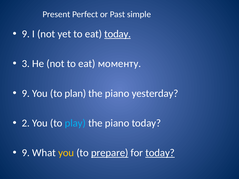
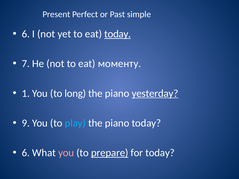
9: 9 -> 6 (26, 34)
3: 3 -> 7 (26, 64)
9: 9 -> 1 (26, 93)
plan: plan -> long (75, 93)
yesterday underline: none -> present (155, 93)
2: 2 -> 9 (26, 123)
9: 9 -> 6 (26, 153)
you colour: yellow -> pink (66, 153)
today underline: present -> none (160, 153)
